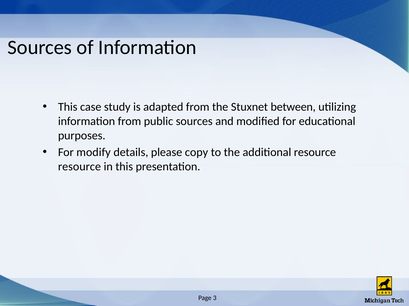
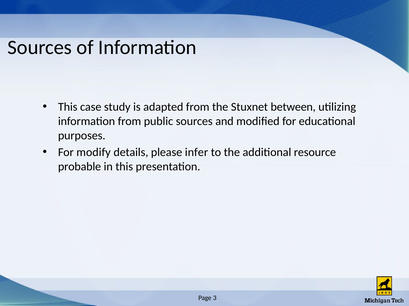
copy: copy -> infer (196, 153)
resource: resource -> probable (80, 167)
